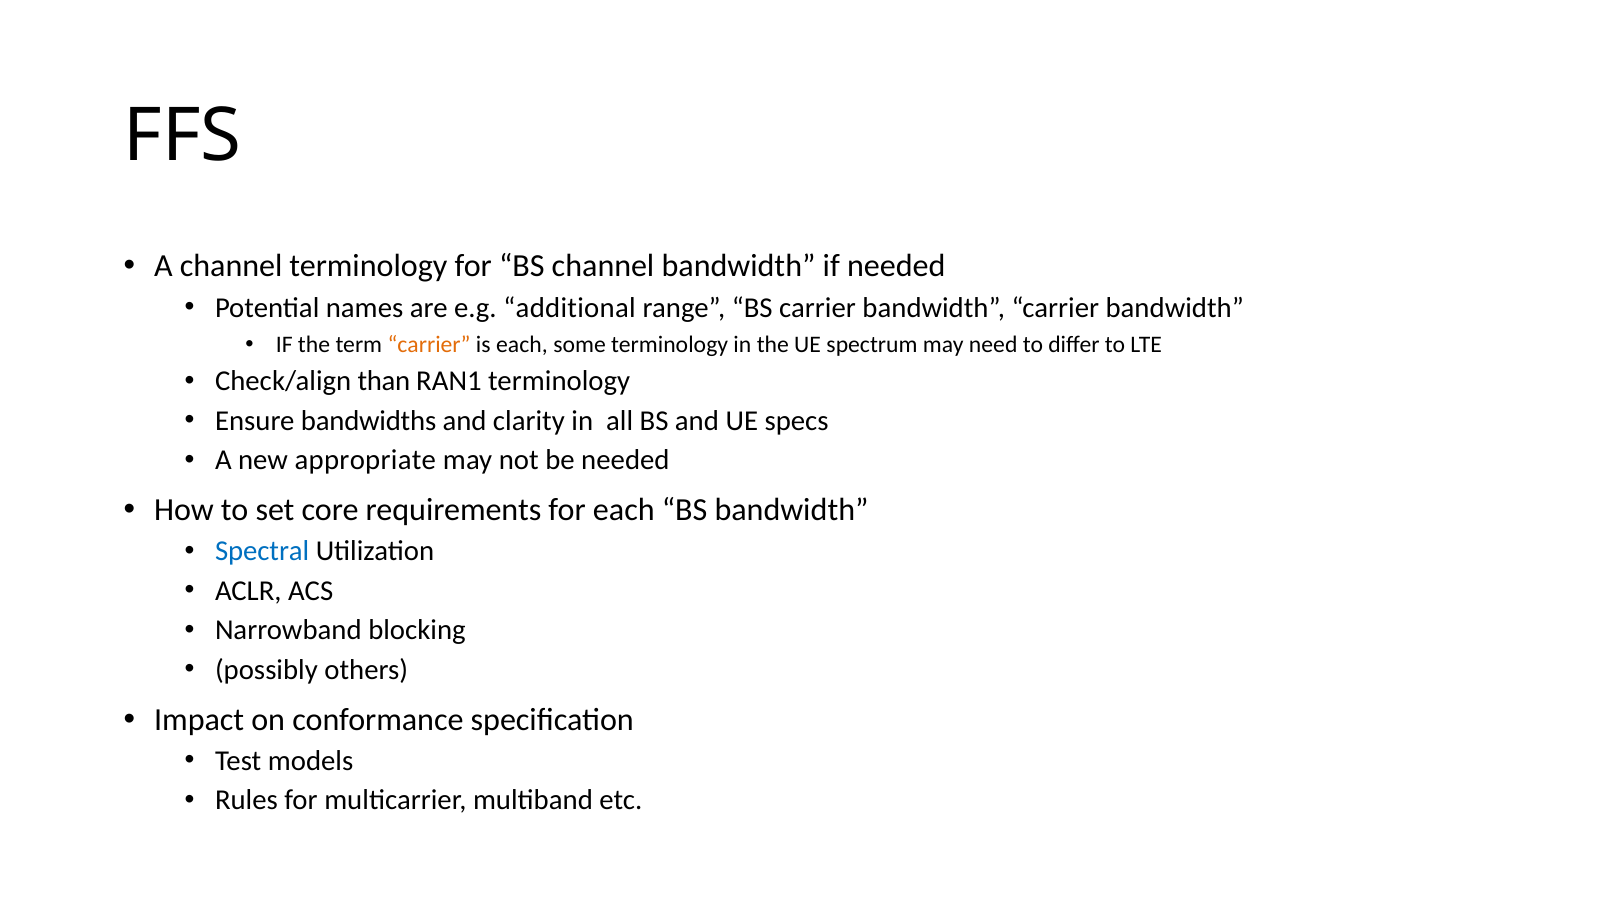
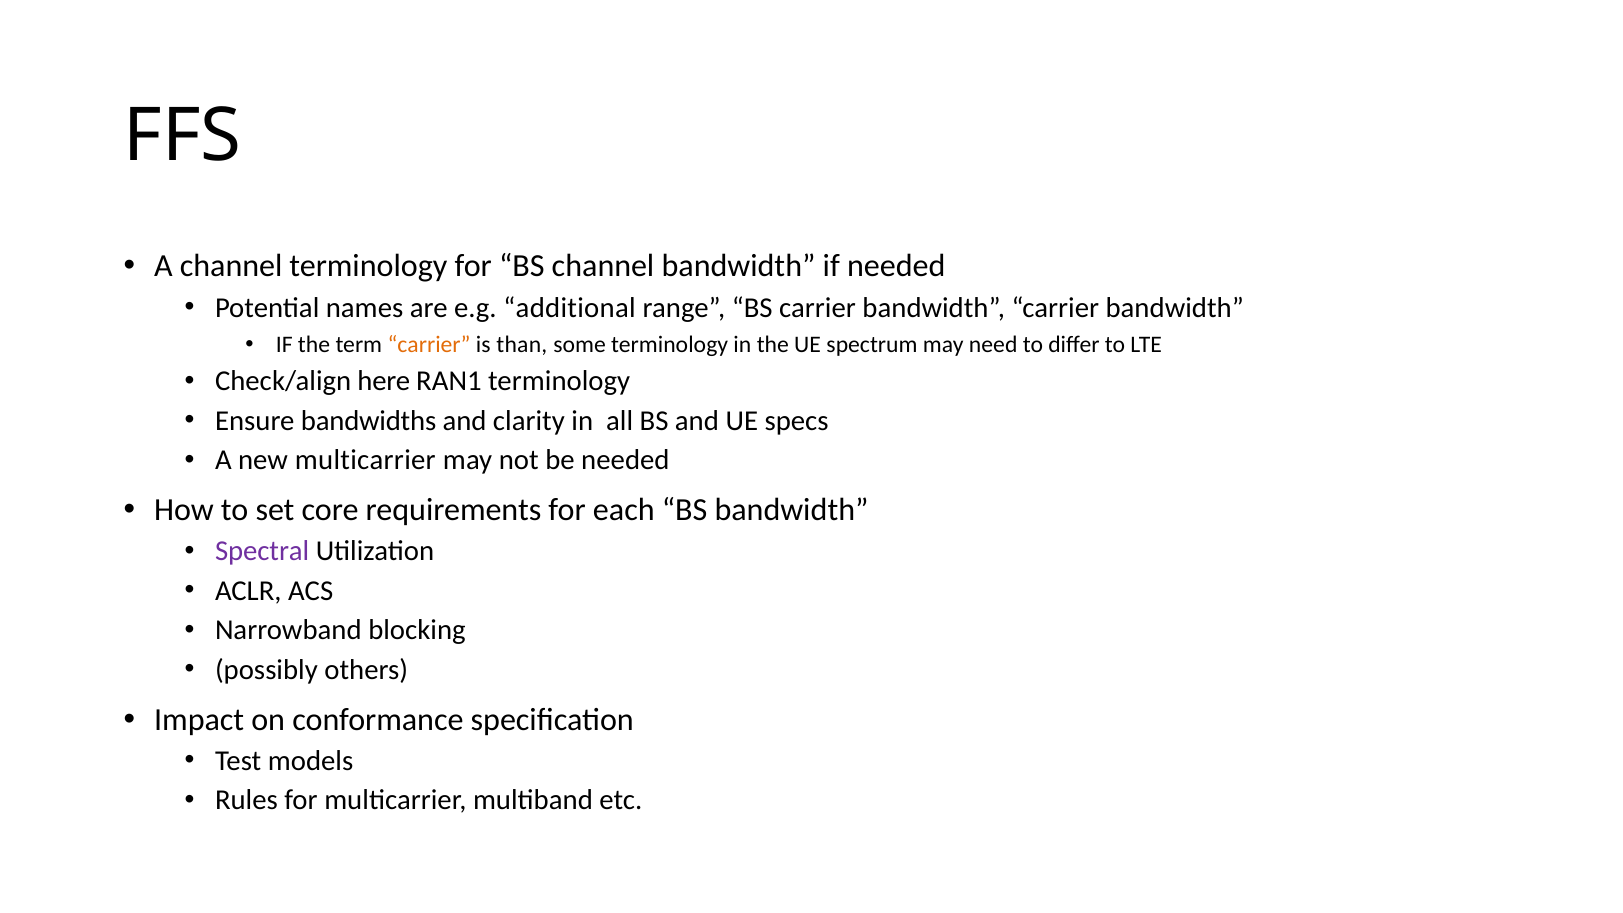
is each: each -> than (522, 344)
than: than -> here (384, 381)
new appropriate: appropriate -> multicarrier (365, 460)
Spectral colour: blue -> purple (262, 551)
